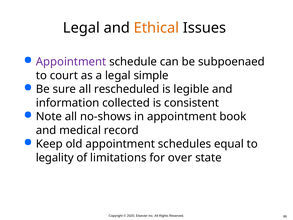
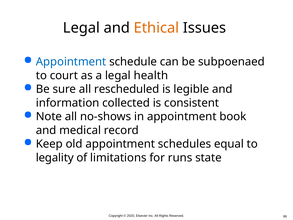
Appointment colour: purple -> blue (71, 62)
simple: simple -> health (151, 75)
over: over -> runs (180, 157)
